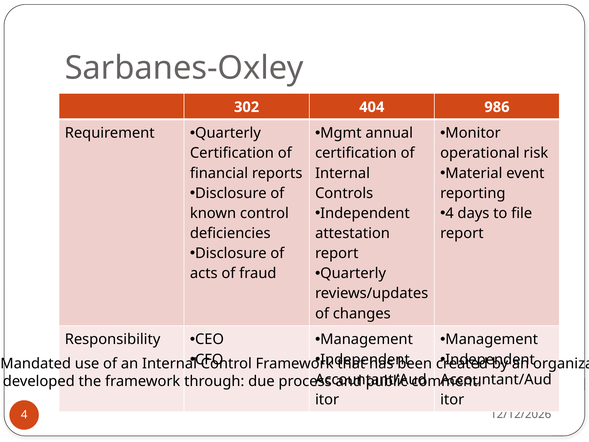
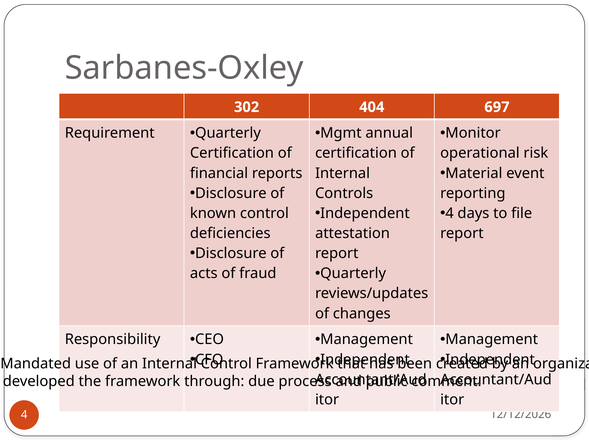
986: 986 -> 697 (497, 107)
